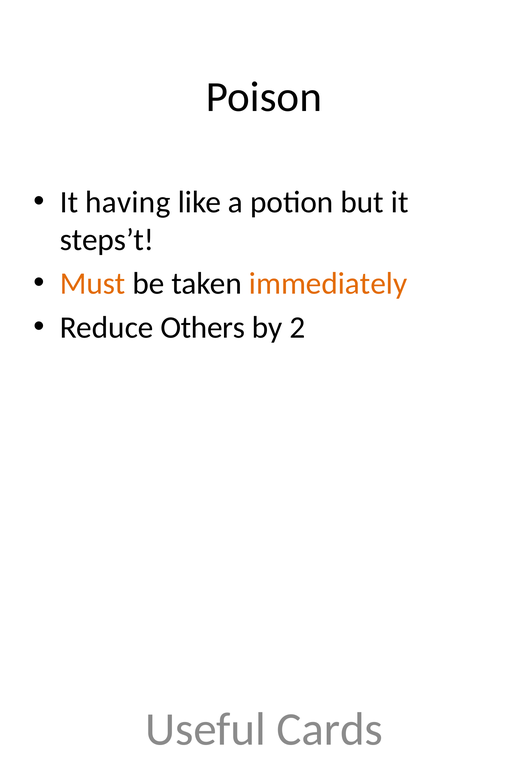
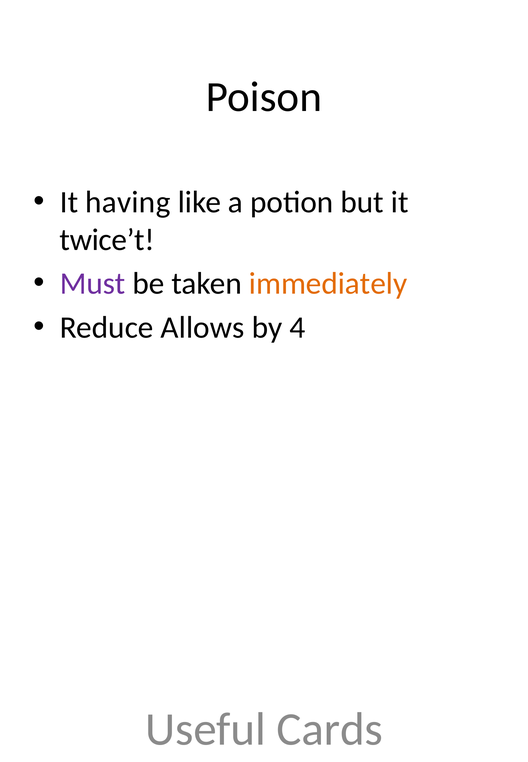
steps’t: steps’t -> twice’t (107, 240)
Must colour: orange -> purple (93, 284)
Others: Others -> Allows (203, 328)
2: 2 -> 4 (297, 328)
